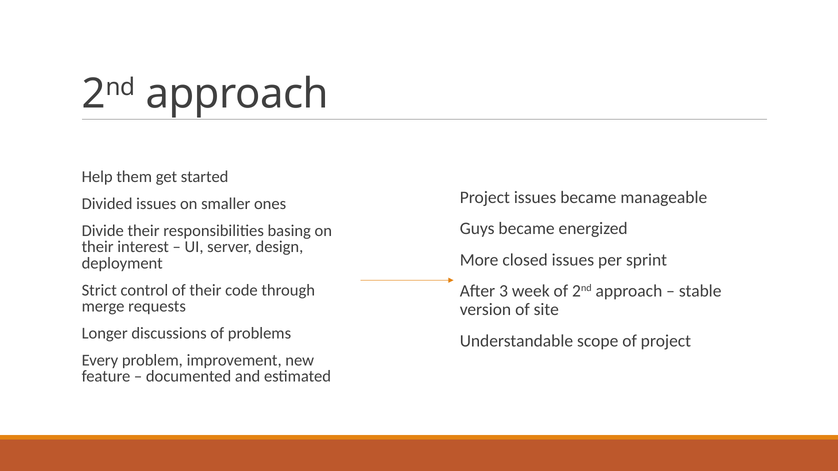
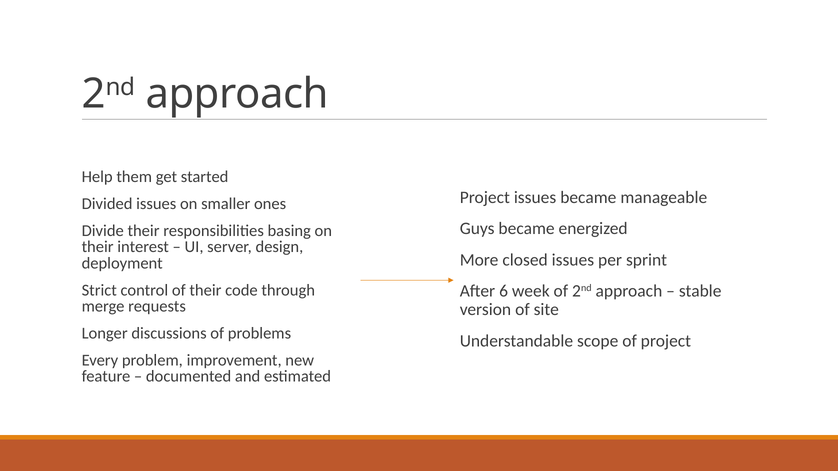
3: 3 -> 6 (504, 291)
